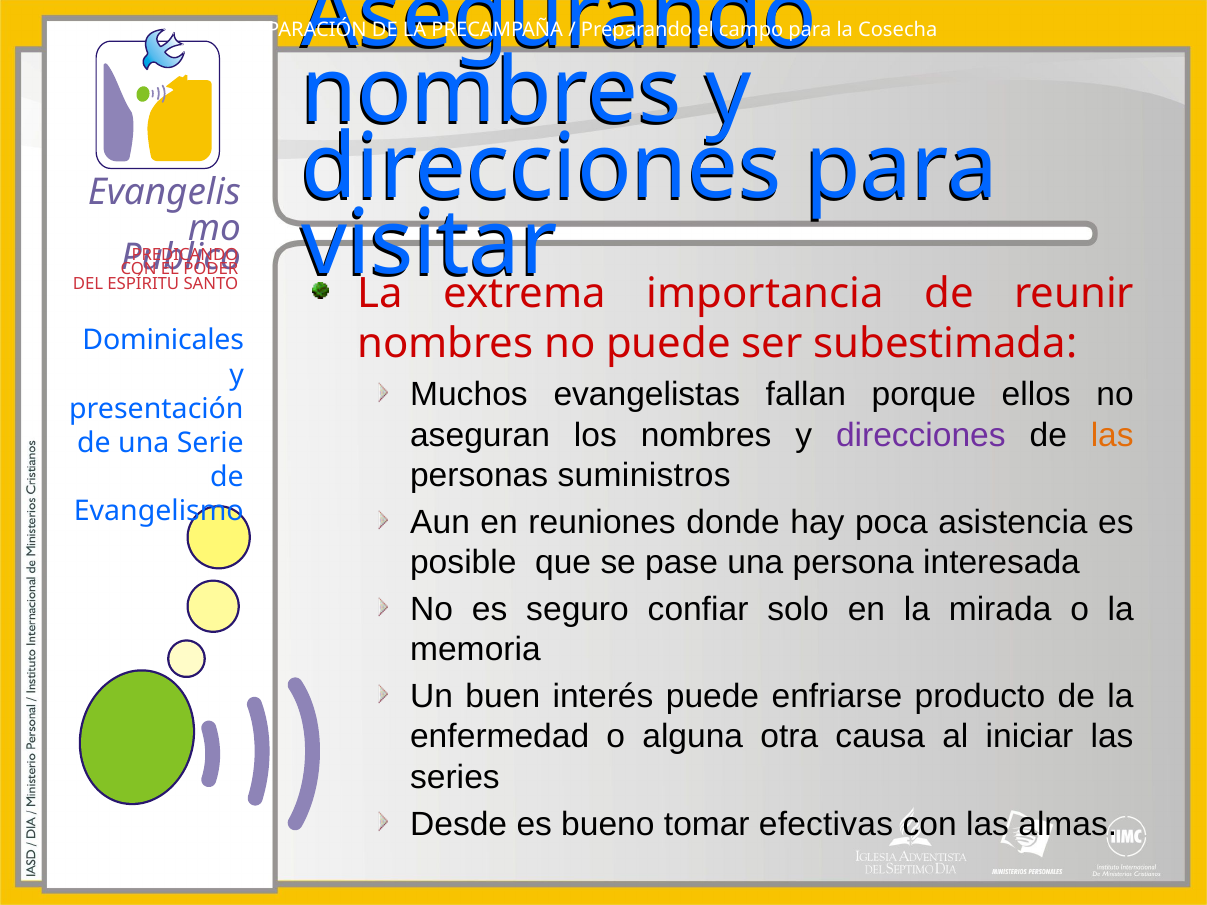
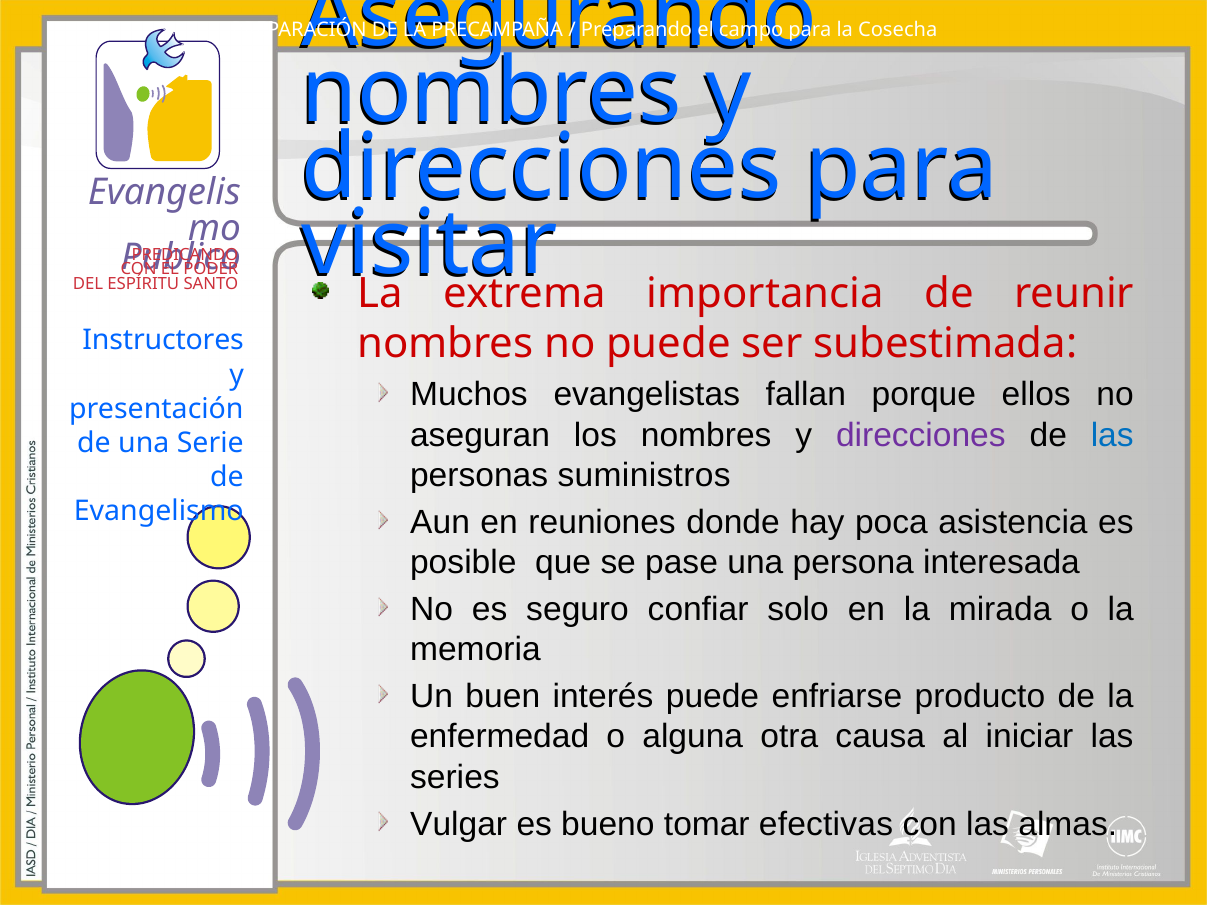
Dominicales: Dominicales -> Instructores (163, 341)
las colour: orange -> blue (1112, 435)
Desde: Desde -> Vulgar (459, 824)
